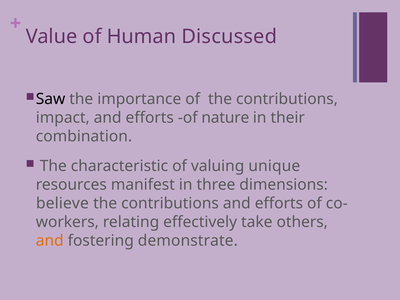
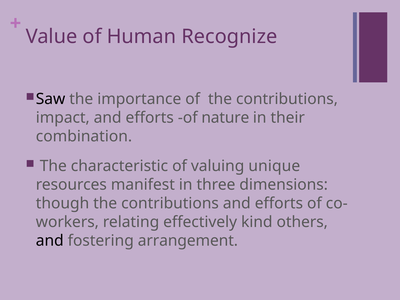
Discussed: Discussed -> Recognize (229, 37)
believe: believe -> though (63, 203)
take: take -> kind (257, 222)
and colour: orange -> black (50, 241)
demonstrate: demonstrate -> arrangement (188, 241)
